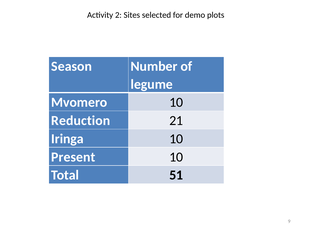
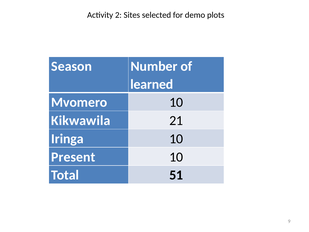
legume: legume -> learned (152, 84)
Reduction: Reduction -> Kikwawila (81, 120)
